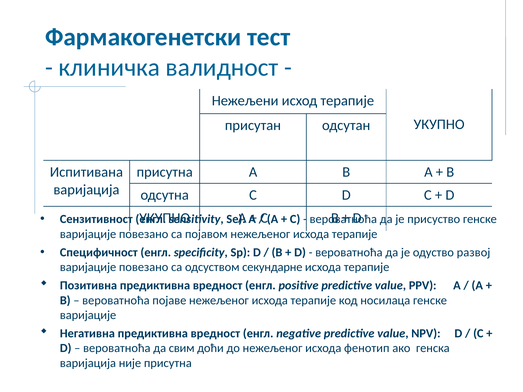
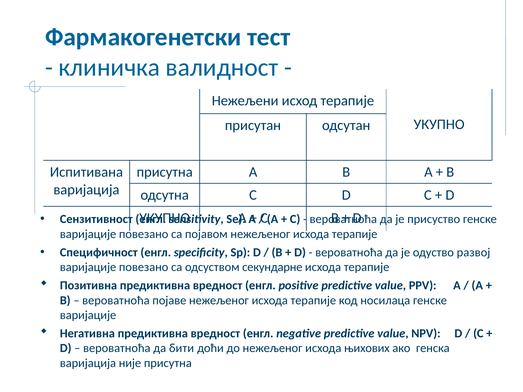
свим: свим -> бити (182, 348)
фенотип: фенотип -> њихових (367, 348)
